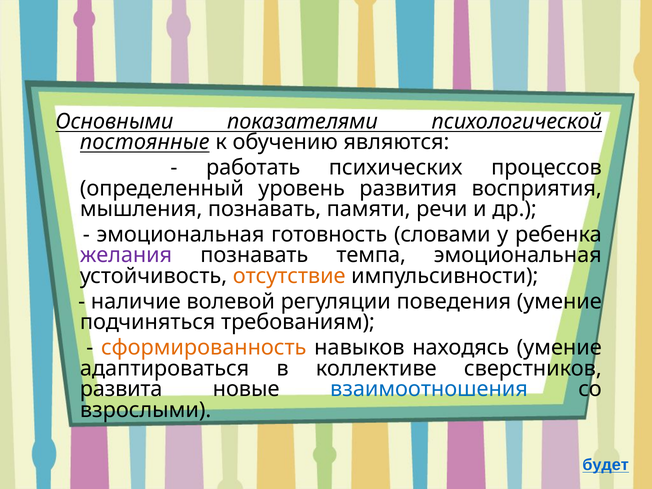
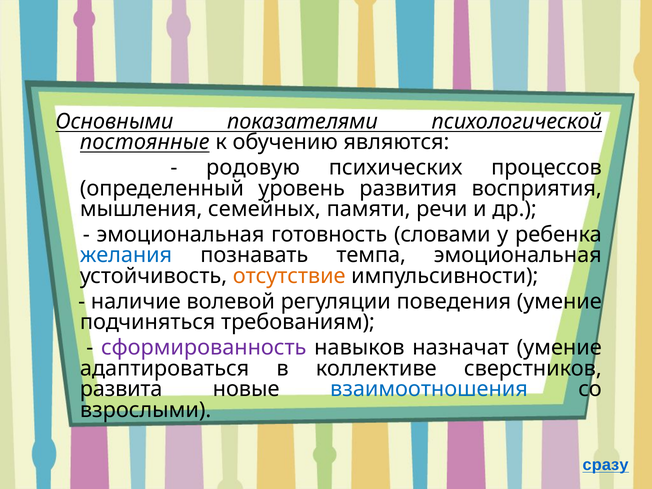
работать: работать -> родовую (253, 168)
мышления познавать: познавать -> семейных (264, 209)
желания colour: purple -> blue (126, 255)
сформированность colour: orange -> purple (204, 347)
находясь: находясь -> назначат (461, 347)
будет: будет -> сразу (606, 465)
